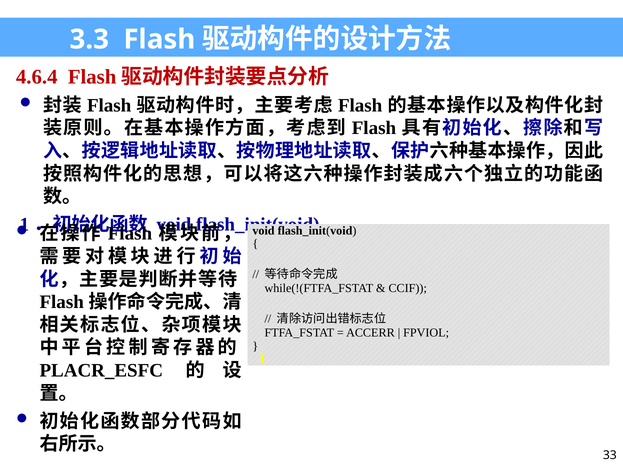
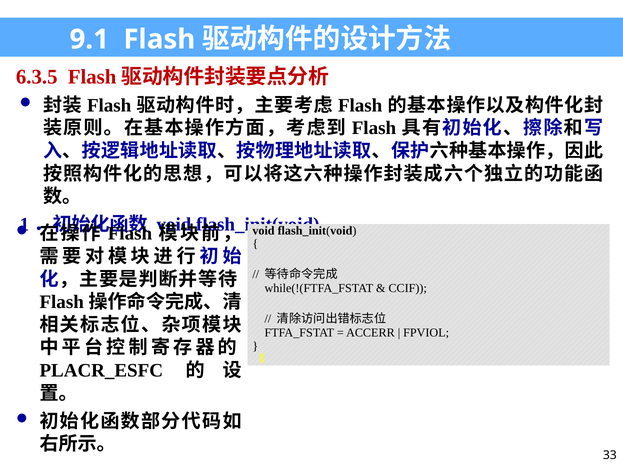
3.3: 3.3 -> 9.1 (89, 39)
4.6.4: 4.6.4 -> 6.3.5 (37, 77)
